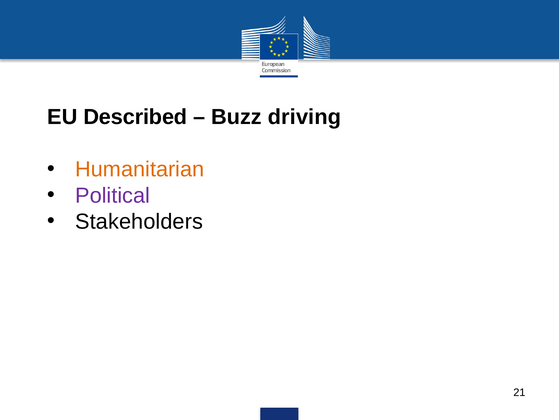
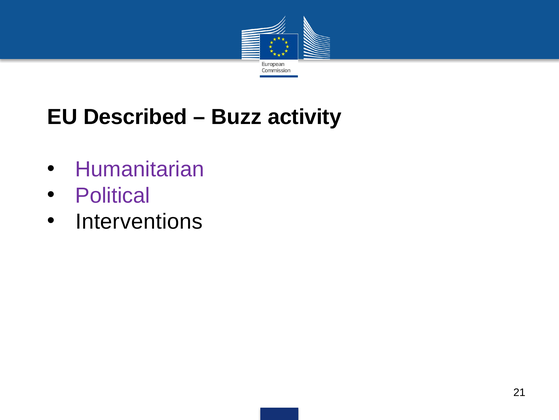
driving: driving -> activity (305, 117)
Humanitarian colour: orange -> purple (140, 169)
Stakeholders: Stakeholders -> Interventions (139, 221)
